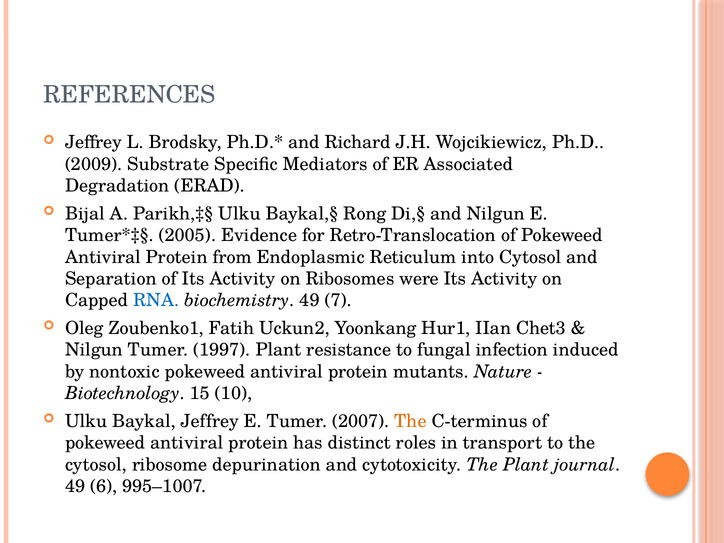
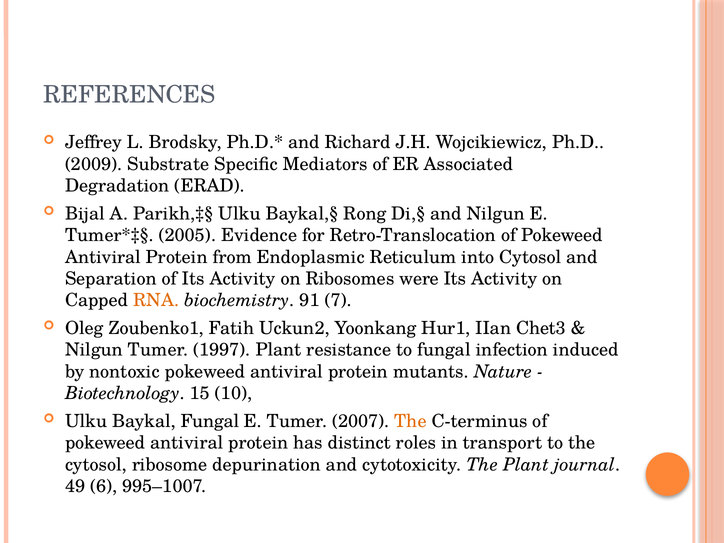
RNA colour: blue -> orange (156, 300)
biochemistry 49: 49 -> 91 (310, 300)
Baykal Jeffrey: Jeffrey -> Fungal (210, 421)
